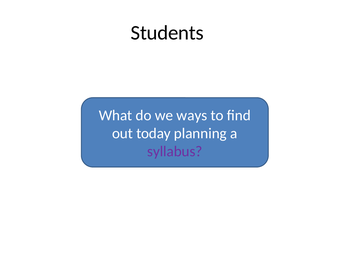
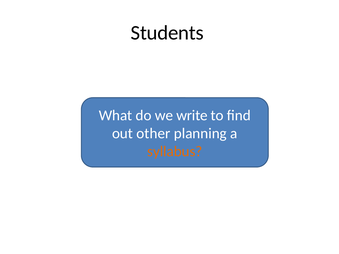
ways: ways -> write (192, 115)
today: today -> other (153, 134)
syllabus colour: purple -> orange (175, 152)
